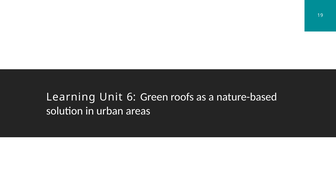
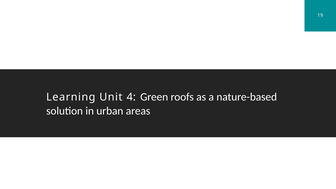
6: 6 -> 4 (131, 97)
